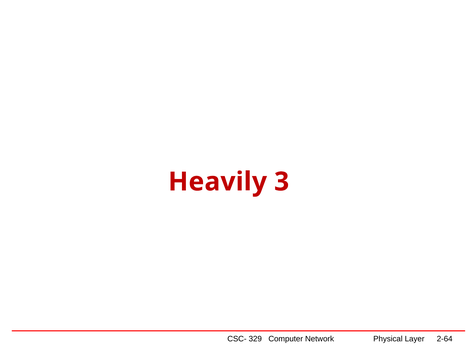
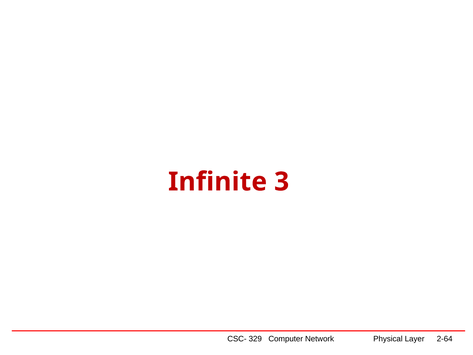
Heavily: Heavily -> Infinite (218, 182)
